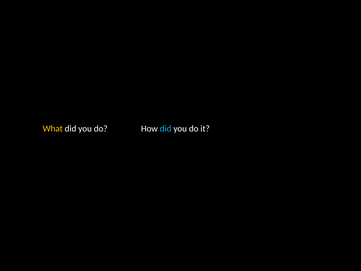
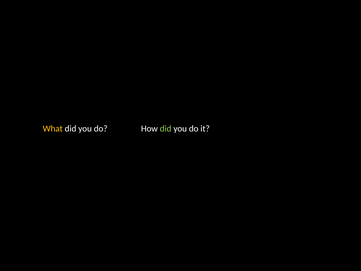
did colour: light blue -> light green (166, 129)
